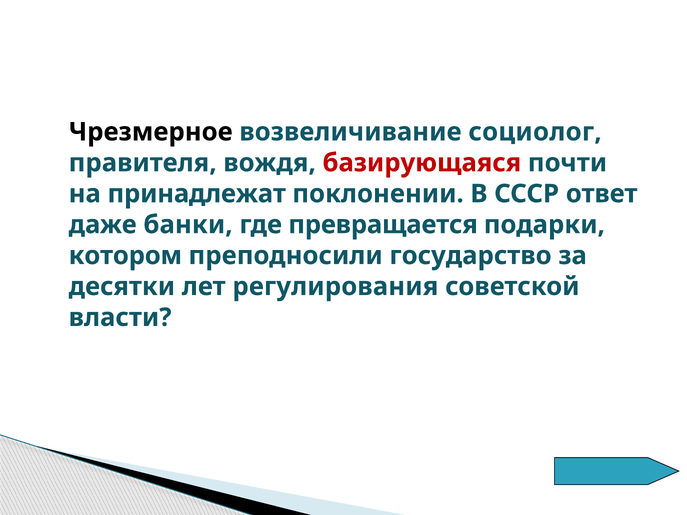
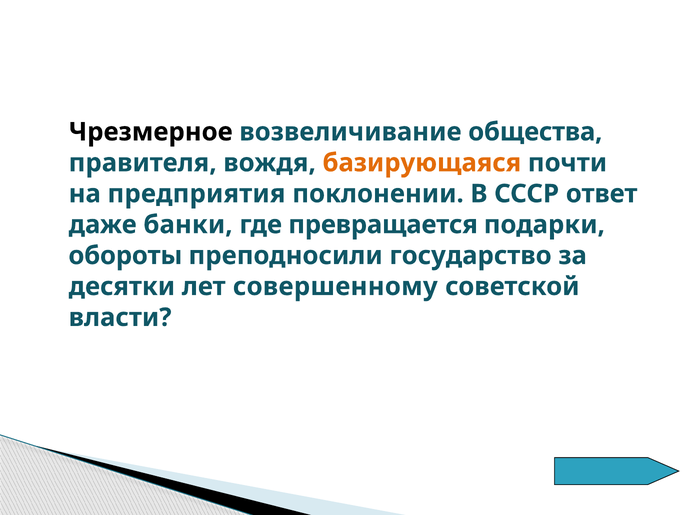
социолог: социолог -> общества (535, 132)
базирующаяся colour: red -> orange (422, 163)
принадлежат: принадлежат -> предприятия (197, 194)
котором: котором -> обороты (125, 256)
регулирования: регулирования -> совершенному (335, 287)
